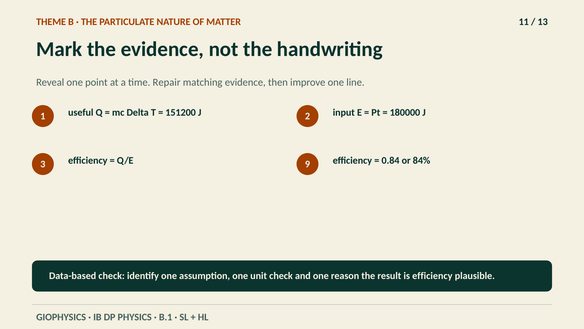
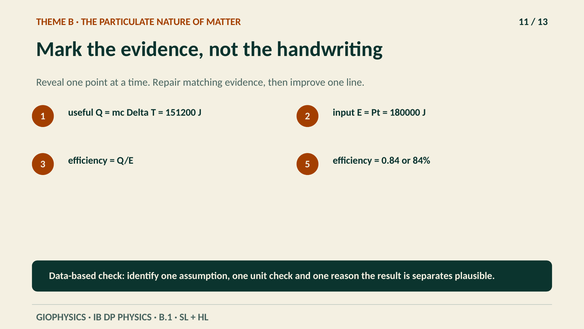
9: 9 -> 5 (307, 164)
is efficiency: efficiency -> separates (432, 275)
